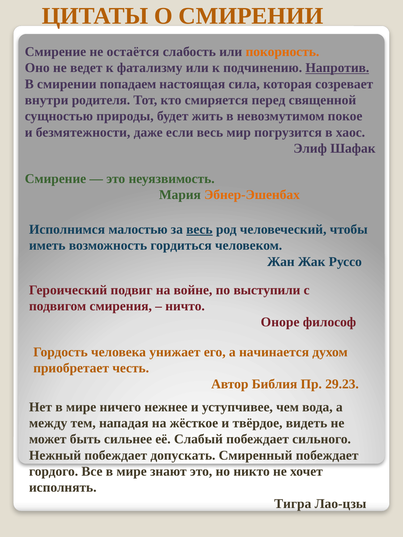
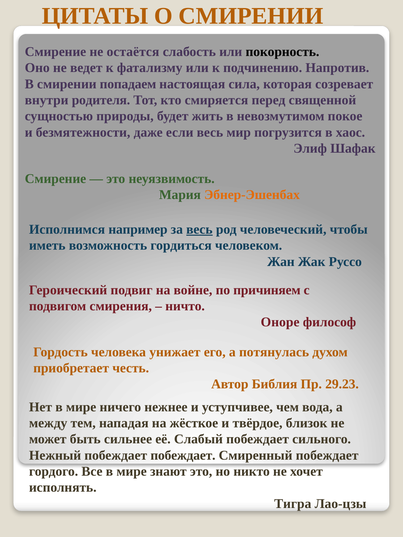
покорность colour: orange -> black (282, 52)
Напротив underline: present -> none (337, 68)
малостью: малостью -> например (138, 230)
выступили: выступили -> причиняем (267, 290)
начинается: начинается -> потянулась (274, 352)
видеть: видеть -> близок (307, 423)
побеждает допускать: допускать -> побеждает (183, 456)
